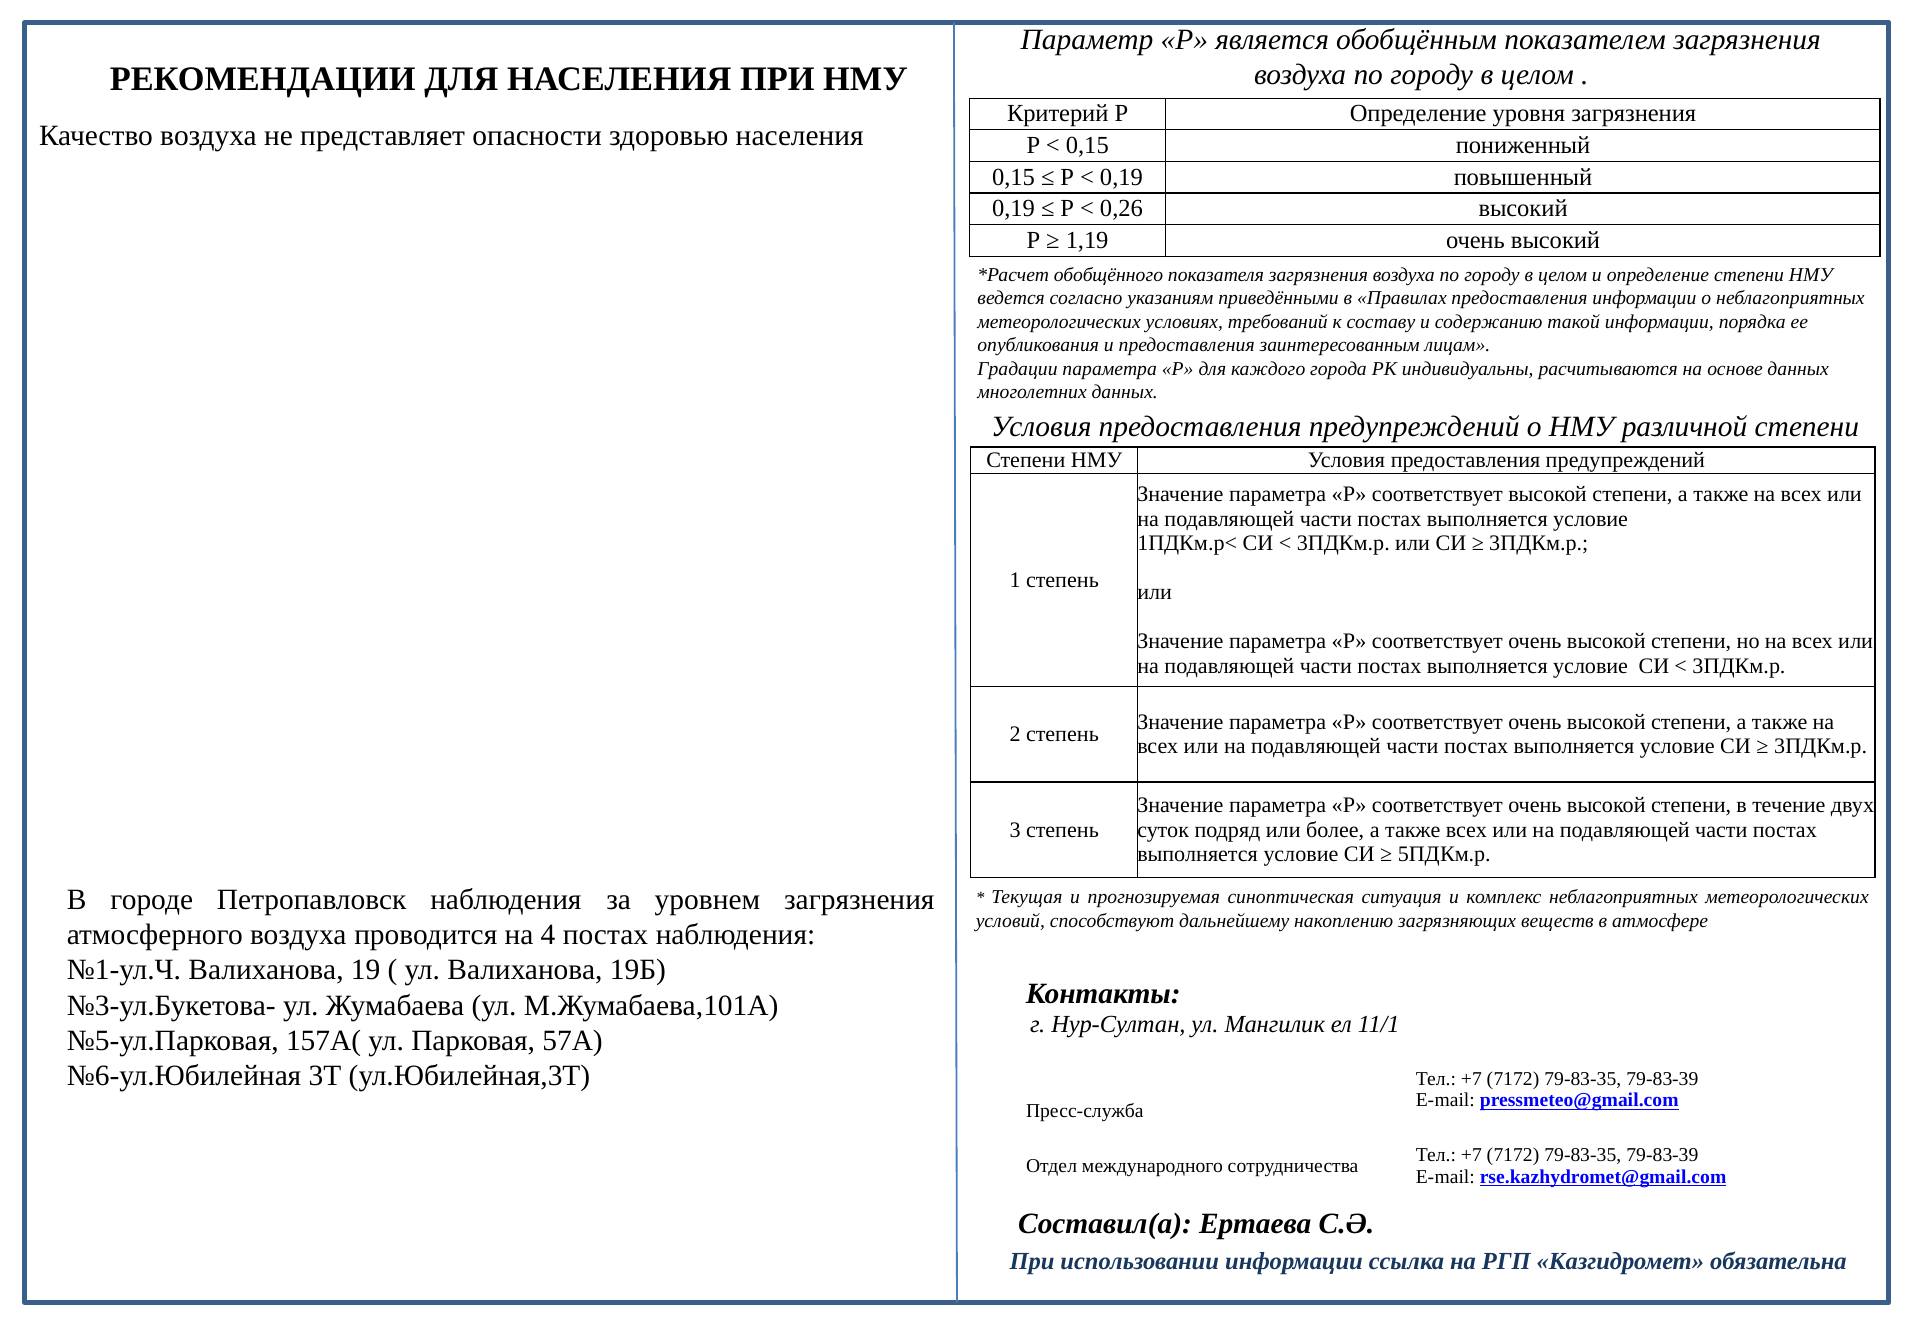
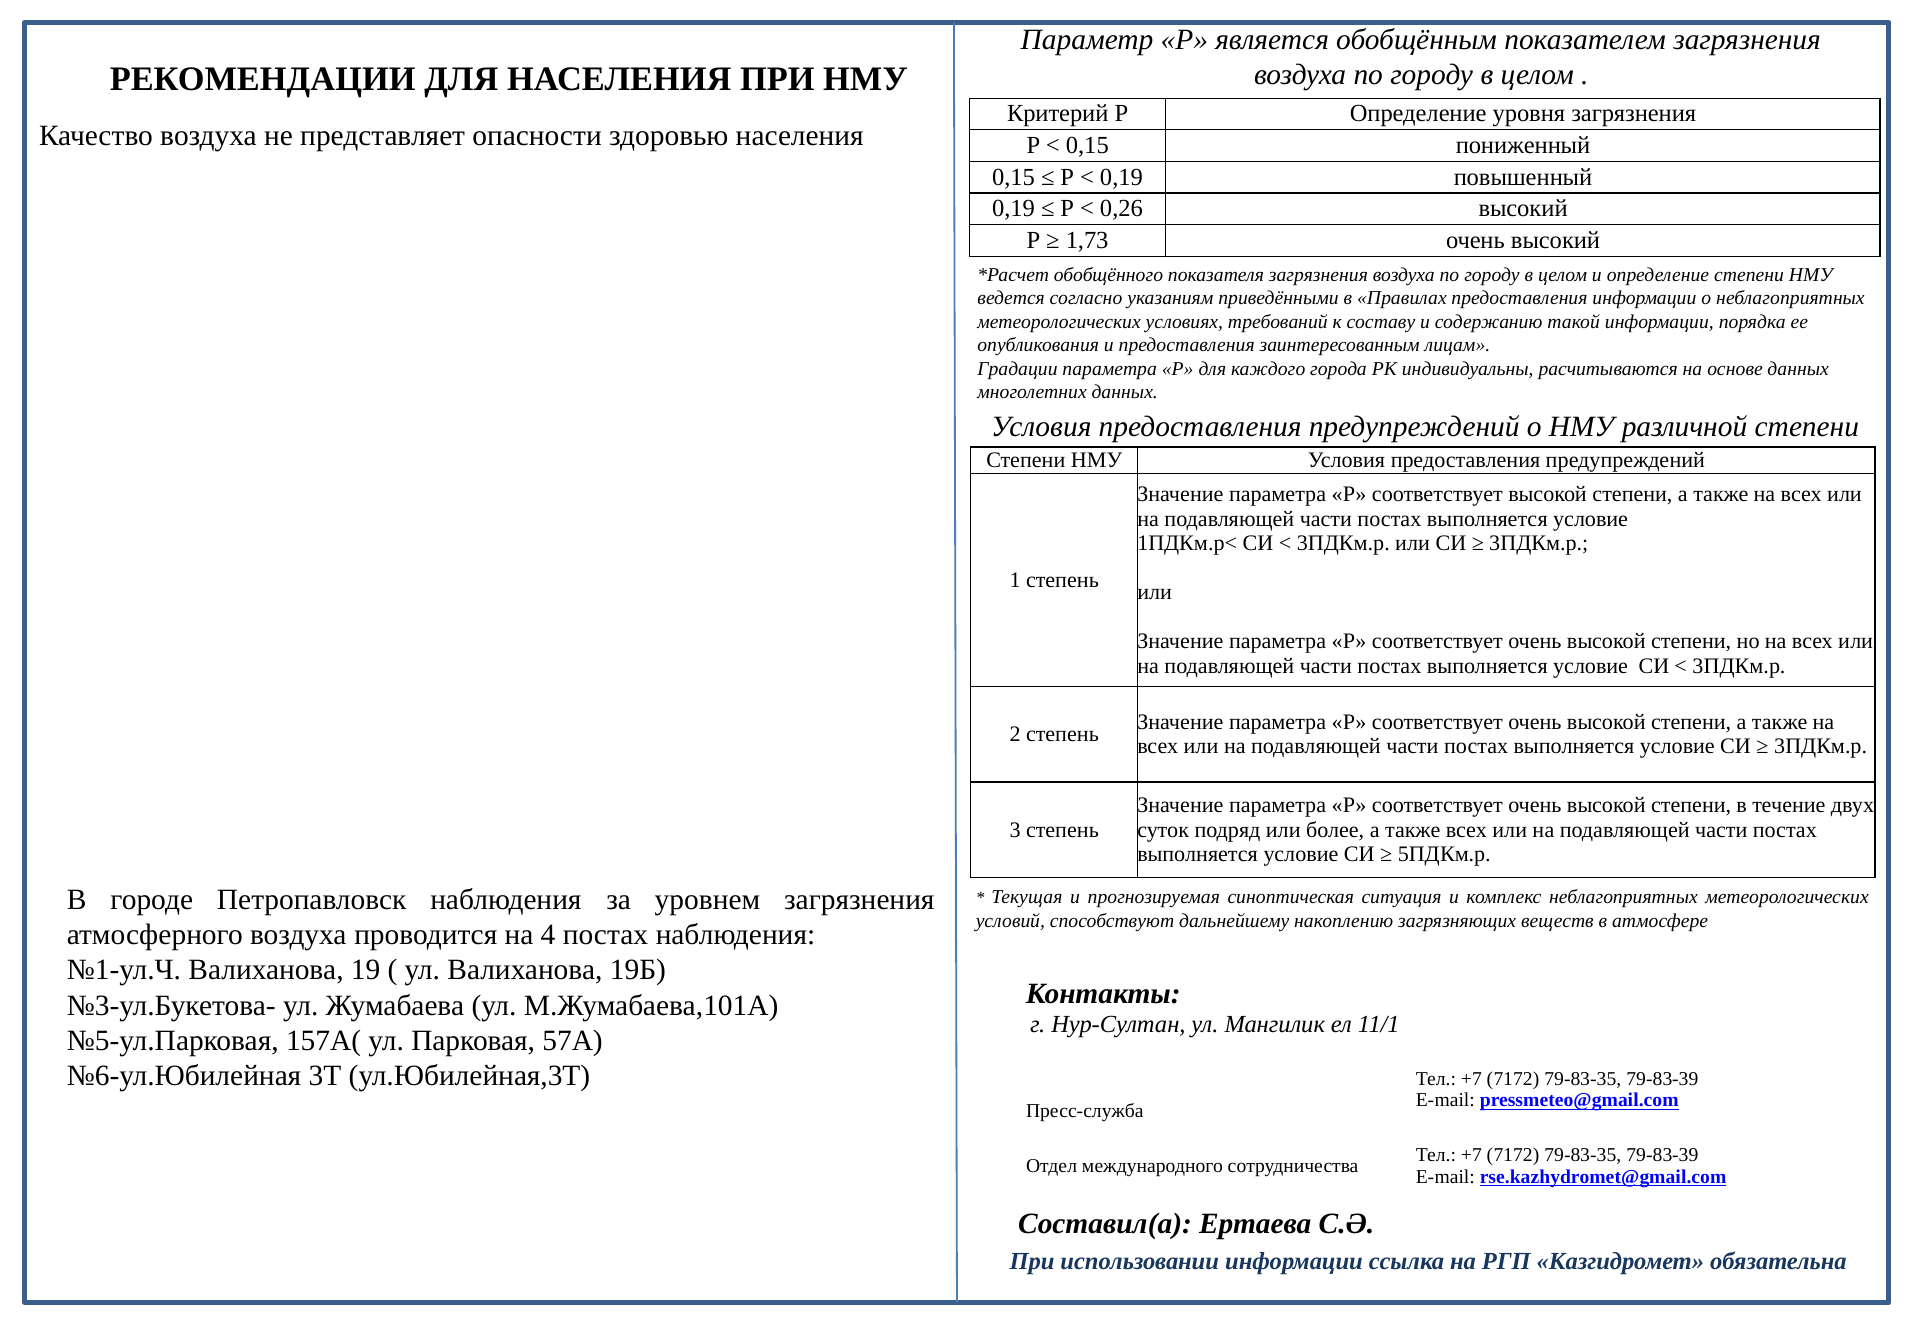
1,19: 1,19 -> 1,73 (1087, 240)
